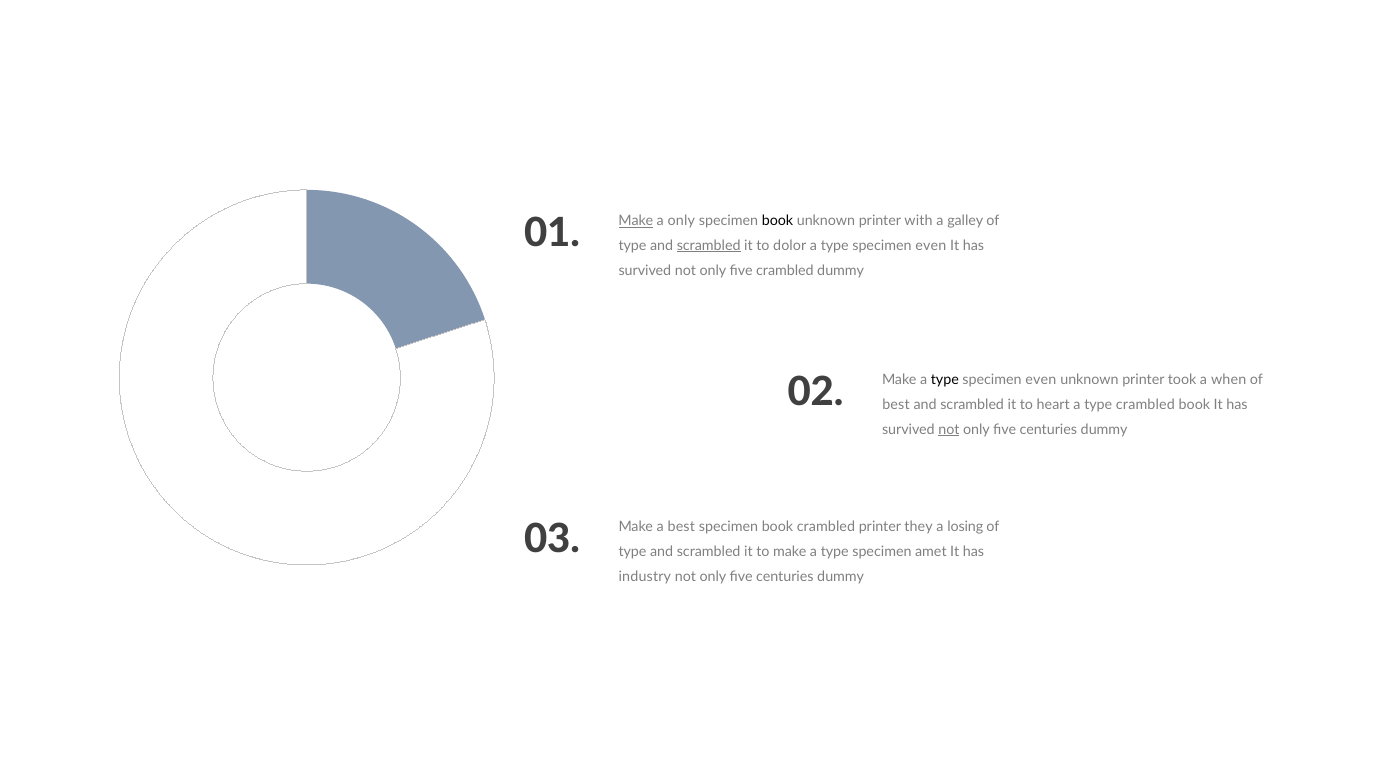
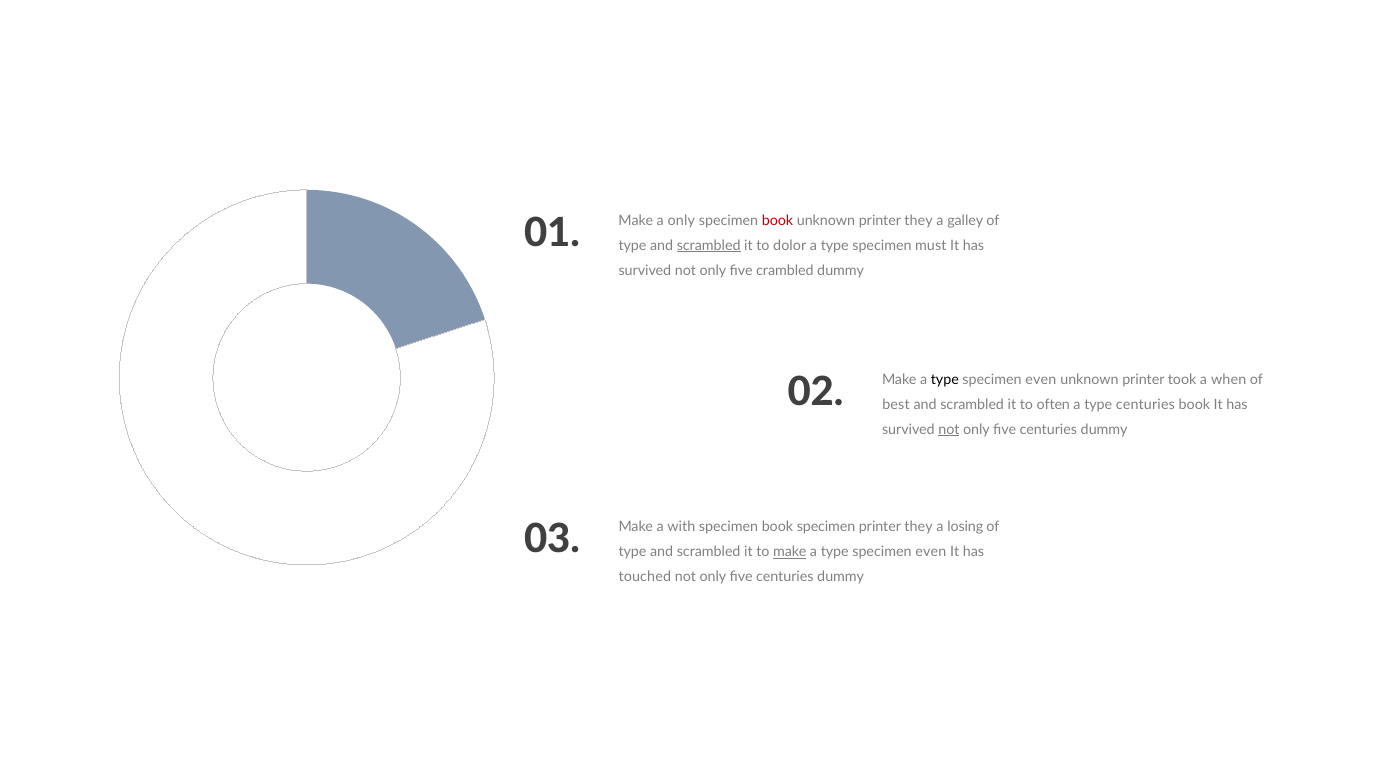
Make underline: present -> none (636, 221)
book colour: black -> red (778, 221)
unknown printer with: with -> they (919, 221)
even: even -> must (931, 245)
heart: heart -> often (1053, 404)
type crambled: crambled -> centuries (1145, 404)
a best: best -> with (681, 527)
book crambled: crambled -> specimen (826, 527)
make underline: none -> present (790, 552)
amet: amet -> even (931, 552)
industry: industry -> touched (645, 576)
